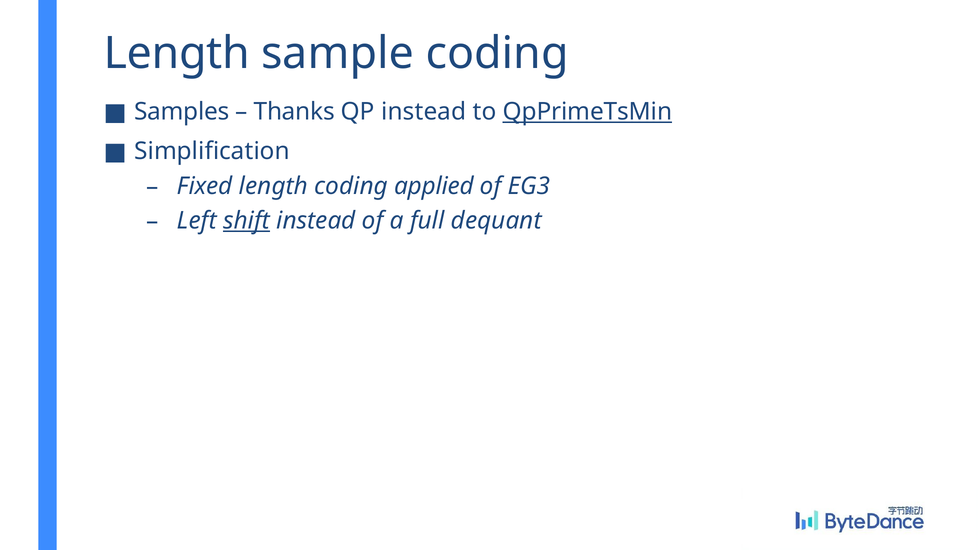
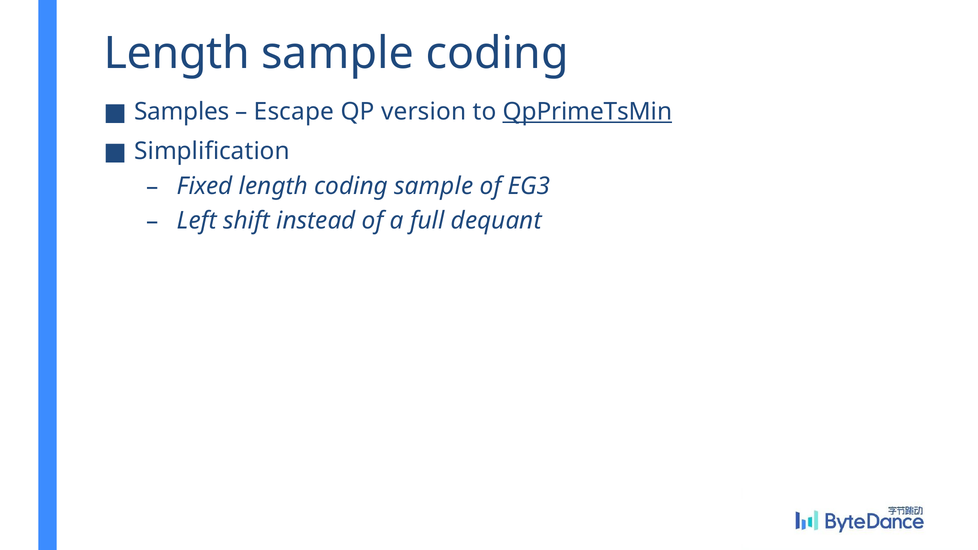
Thanks: Thanks -> Escape (294, 112)
QP instead: instead -> version (424, 112)
coding applied: applied -> sample (434, 186)
shift underline: present -> none (246, 221)
